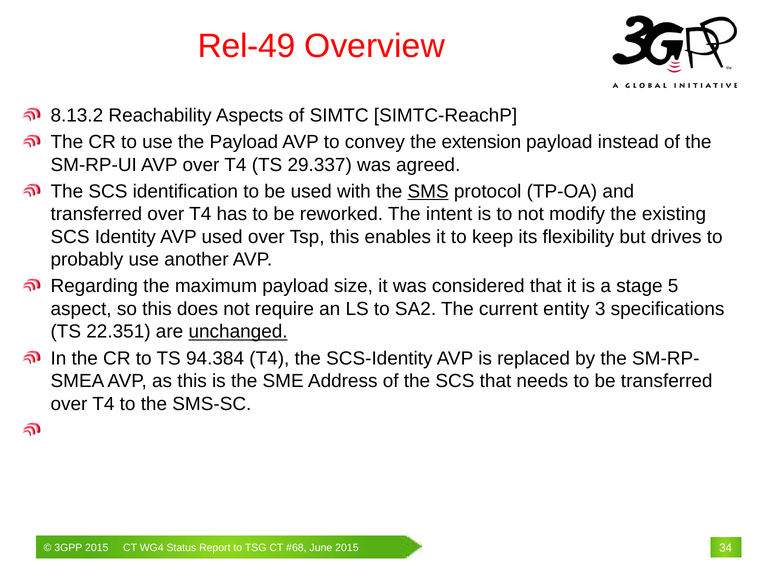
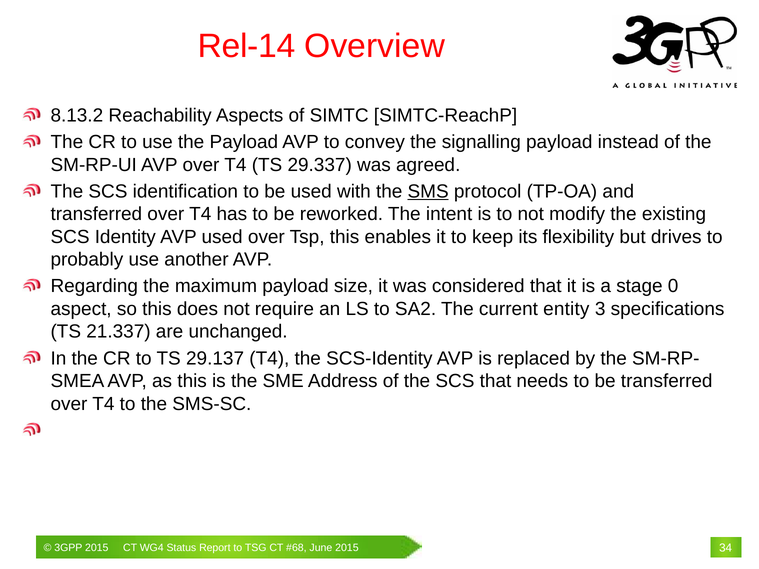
Rel-49: Rel-49 -> Rel-14 (247, 46)
extension: extension -> signalling (481, 142)
5: 5 -> 0 (673, 286)
22.351: 22.351 -> 21.337 (118, 332)
unchanged underline: present -> none (238, 332)
94.384: 94.384 -> 29.137 (215, 358)
